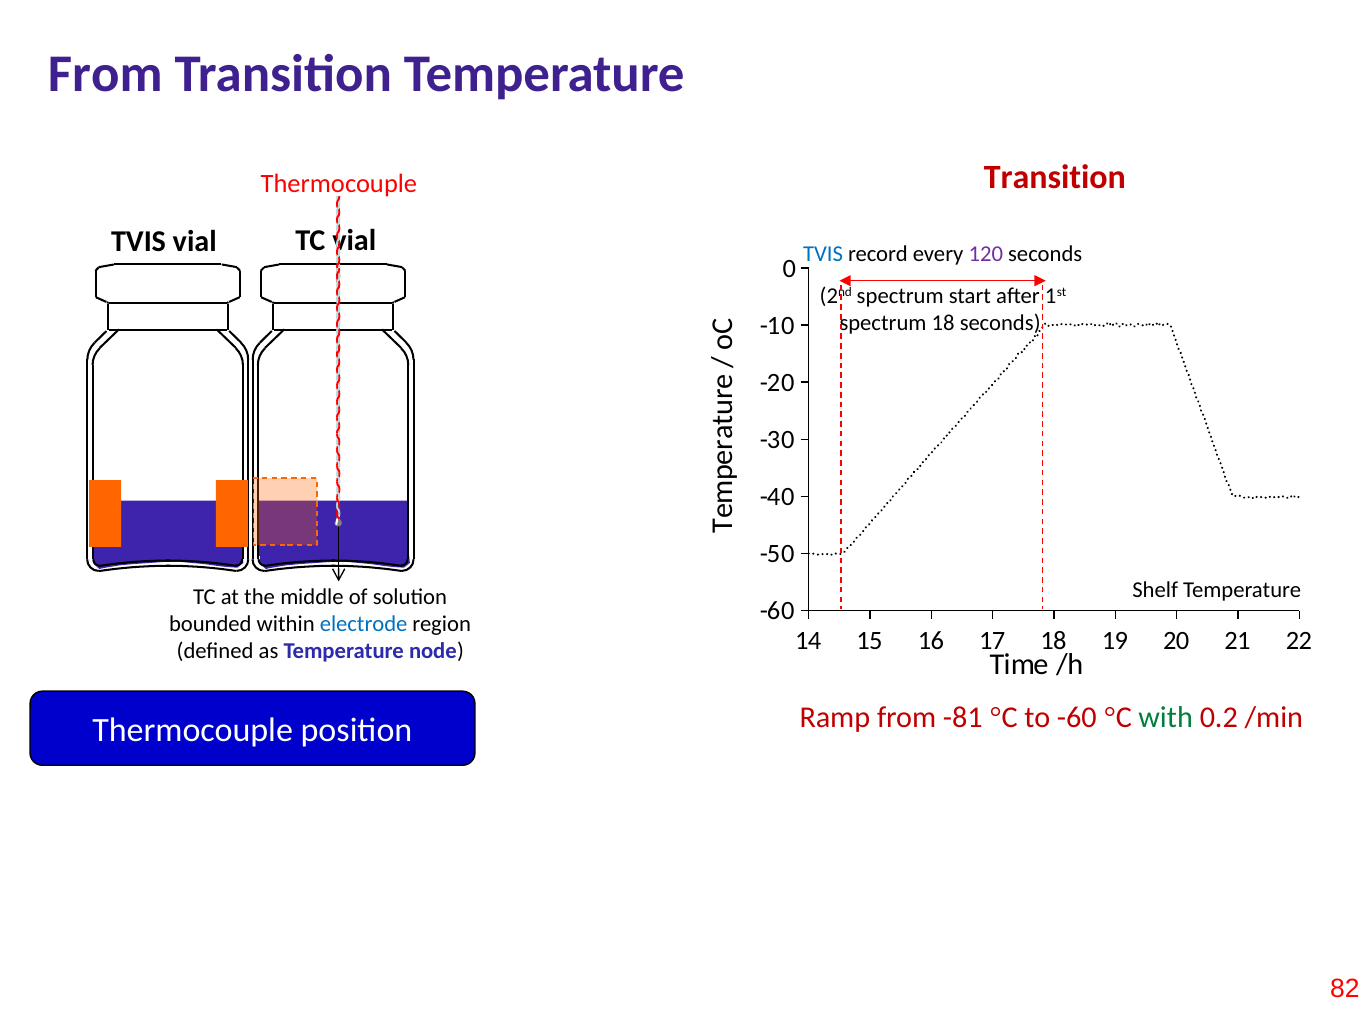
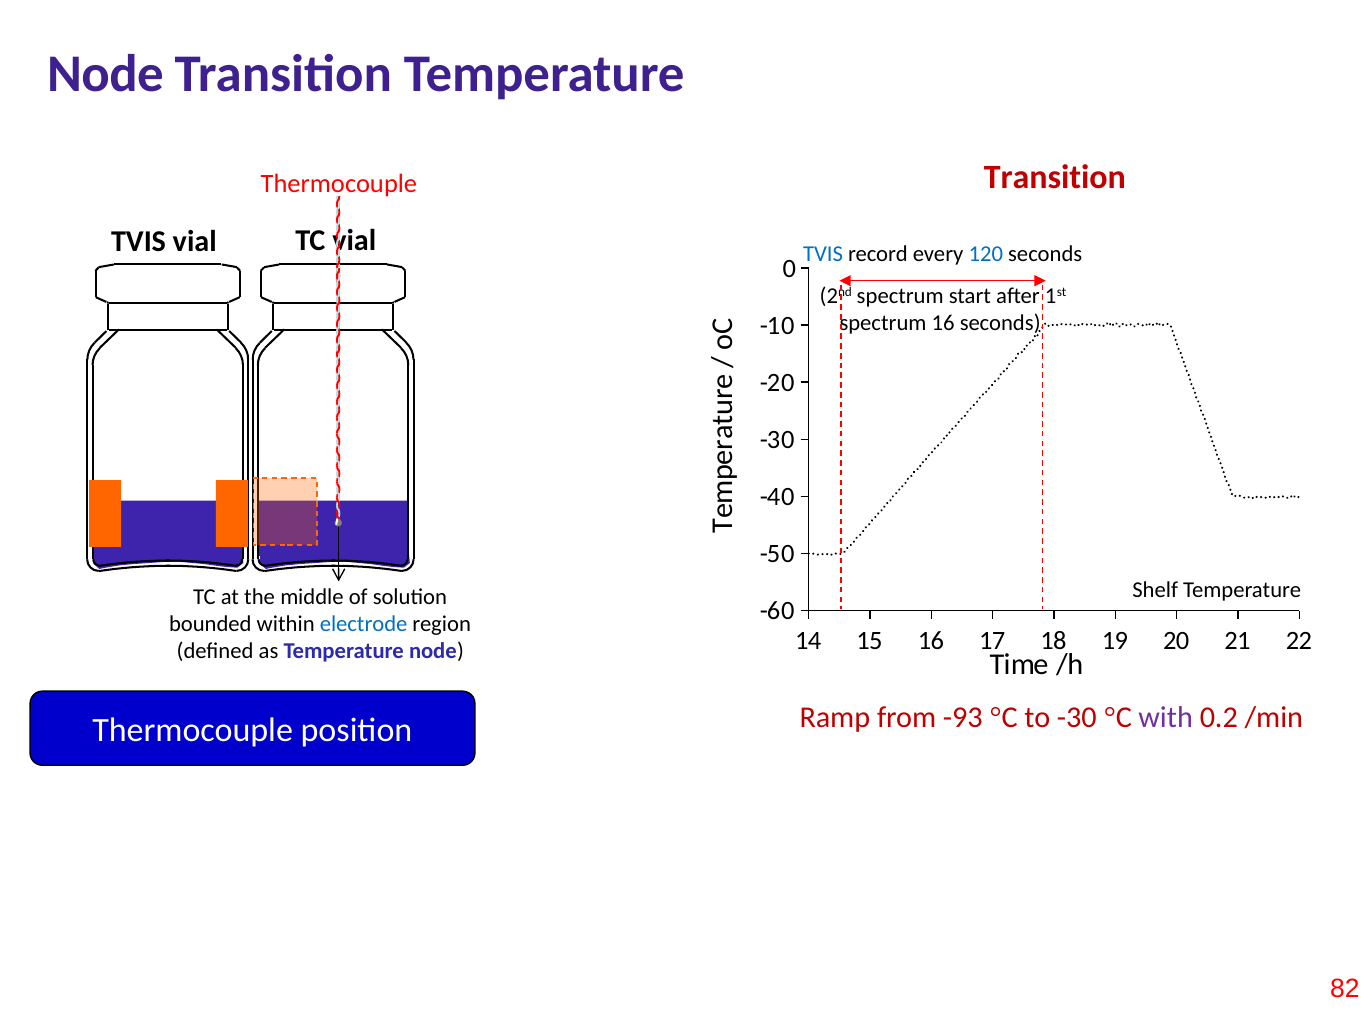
From: From -> Node (105, 74)
120 colour: purple -> blue (986, 254)
spectrum 18: 18 -> 16 (943, 324)
-81: -81 -> -93 (963, 718)
to -60: -60 -> -30 (1077, 718)
with colour: green -> purple (1166, 718)
